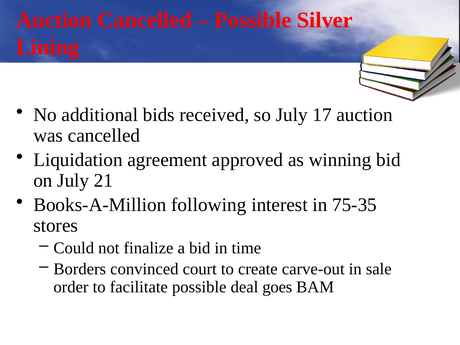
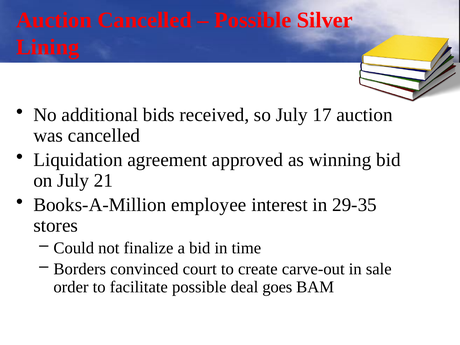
following: following -> employee (209, 205)
75-35: 75-35 -> 29-35 (354, 205)
